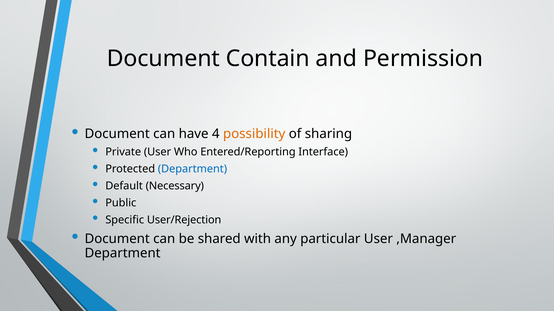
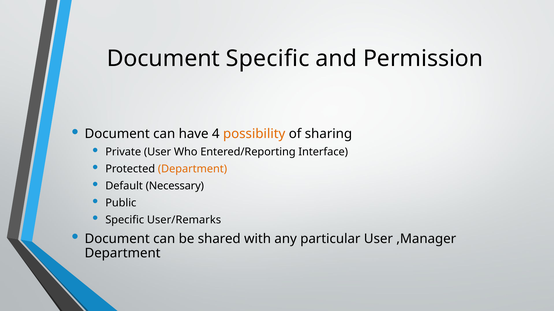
Document Contain: Contain -> Specific (268, 59)
Department colour: blue -> orange (192, 169)
User/Rejection: User/Rejection -> User/Remarks (184, 220)
